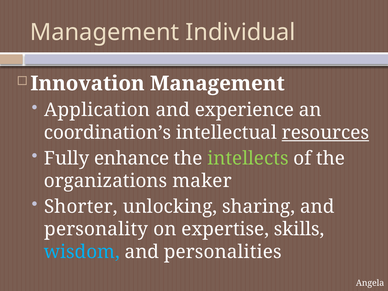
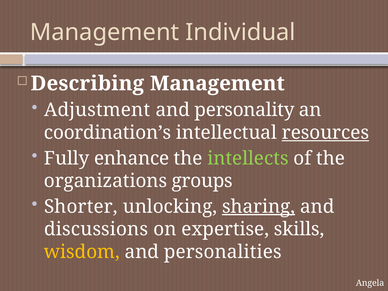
Innovation: Innovation -> Describing (87, 84)
Application: Application -> Adjustment (97, 110)
experience: experience -> personality (244, 110)
maker: maker -> groups (202, 181)
sharing underline: none -> present (259, 207)
personality: personality -> discussions (96, 229)
wisdom colour: light blue -> yellow (82, 252)
